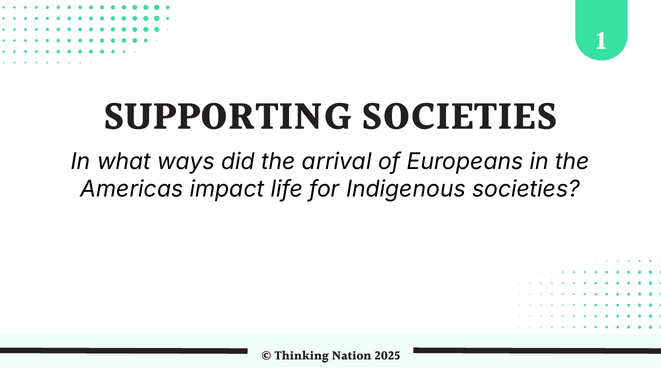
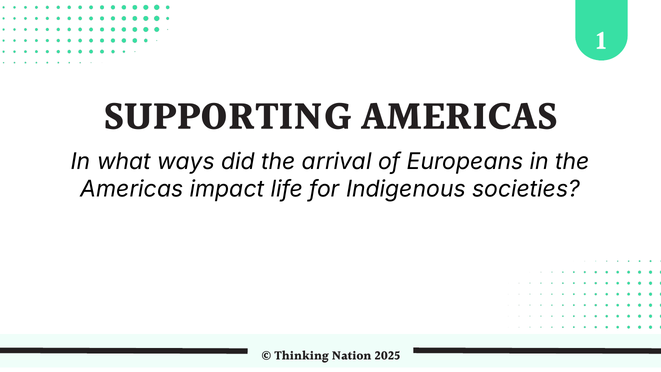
SUPPORTING SOCIETIES: SOCIETIES -> AMERICAS (460, 118)
